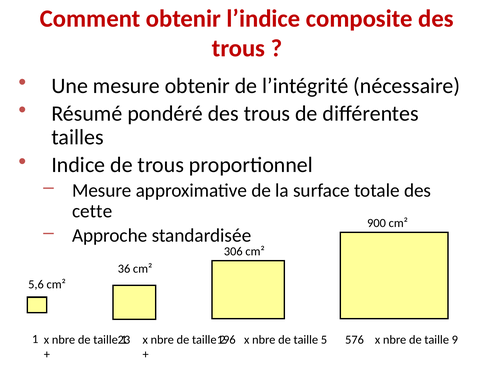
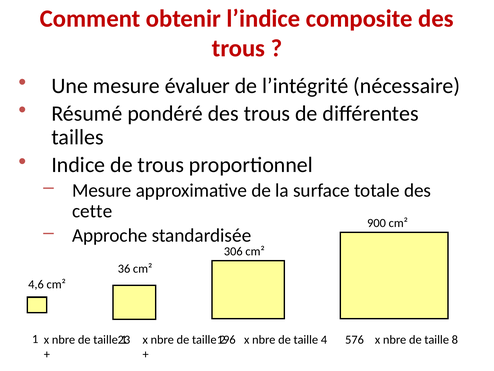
mesure obtenir: obtenir -> évaluer (197, 86)
5,6: 5,6 -> 4,6 (36, 284)
5: 5 -> 4 (324, 339)
9: 9 -> 8 (455, 339)
